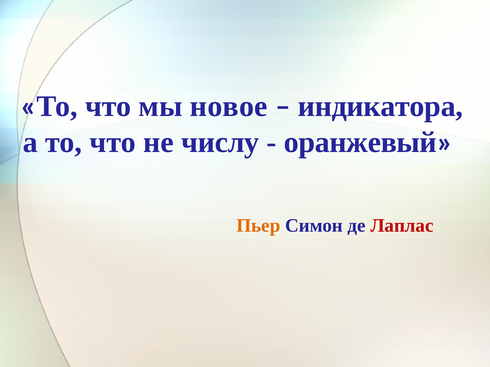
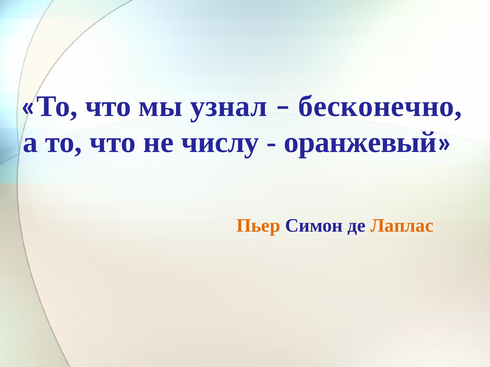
новое: новое -> узнал (229, 106)
индикатора: индикатора -> бесконечно (380, 106)
Лаплас colour: red -> orange (402, 226)
